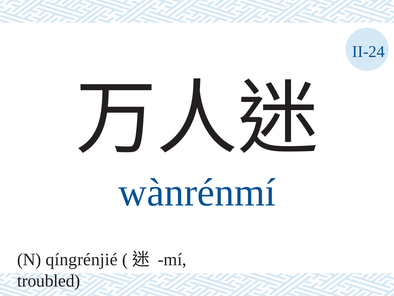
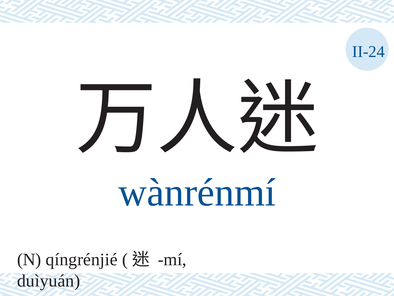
troubled: troubled -> duìyuán (49, 280)
